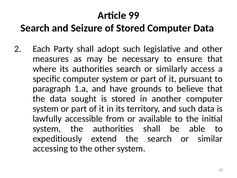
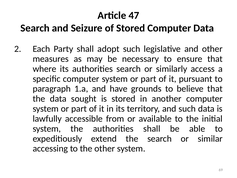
99: 99 -> 47 (134, 15)
